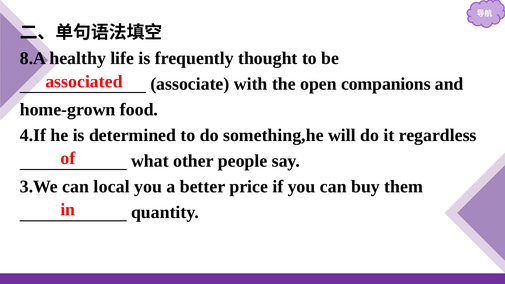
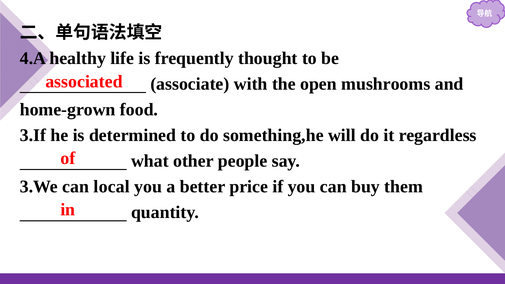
8.A: 8.A -> 4.A (33, 58)
companions: companions -> mushrooms (386, 84)
4.If: 4.If -> 3.If (33, 135)
